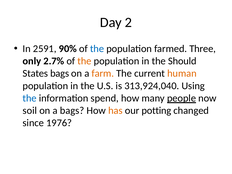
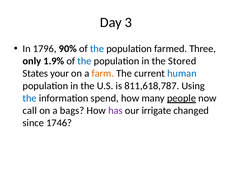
2: 2 -> 3 (128, 22)
2591: 2591 -> 1796 (45, 49)
2.7%: 2.7% -> 1.9% (54, 61)
the colour: orange -> blue (84, 61)
Should: Should -> Stored (182, 61)
States bags: bags -> your (60, 73)
human colour: orange -> blue (182, 73)
313,924,040: 313,924,040 -> 811,618,787 (152, 86)
soil: soil -> call (30, 111)
has colour: orange -> purple (115, 111)
potting: potting -> irrigate (156, 111)
1976: 1976 -> 1746 (59, 123)
